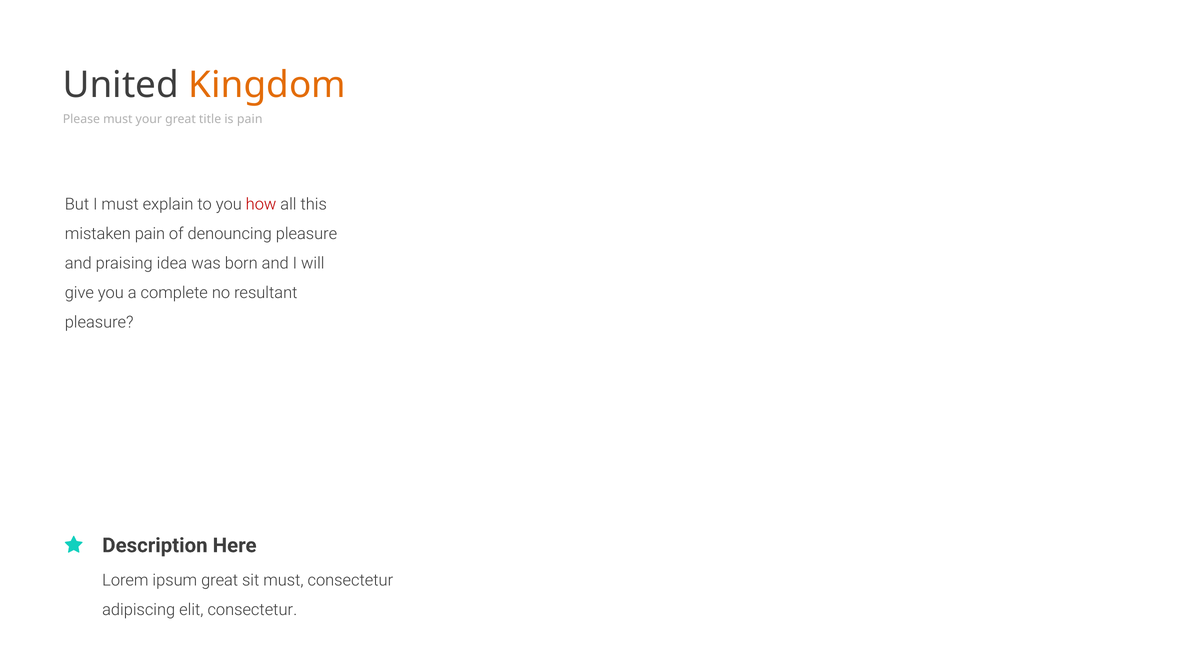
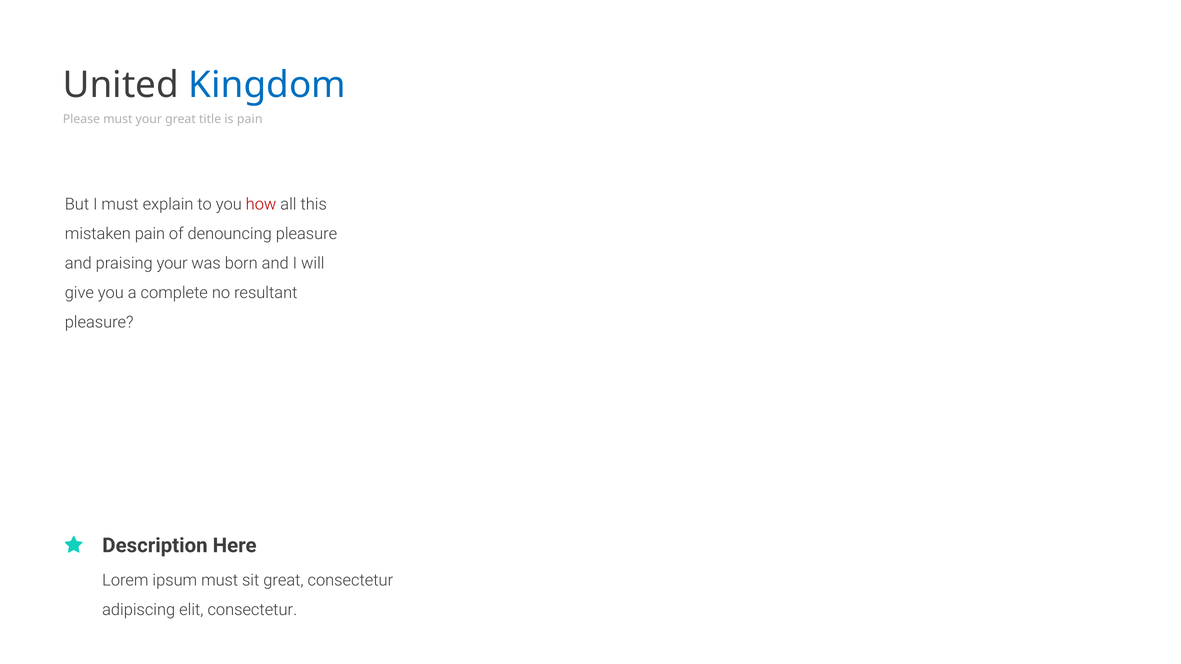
Kingdom colour: orange -> blue (267, 85)
praising idea: idea -> your (172, 263)
ipsum great: great -> must (220, 581)
sit must: must -> great (283, 581)
